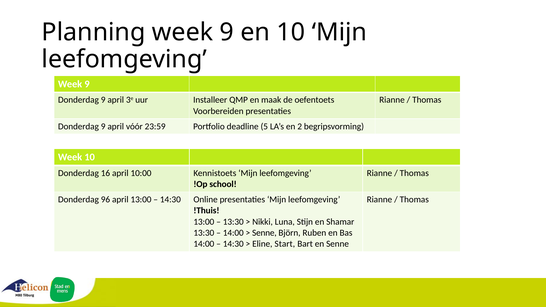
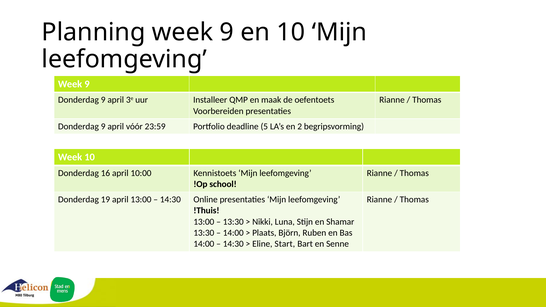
96: 96 -> 19 (105, 200)
Senne: Senne -> Plaats (264, 233)
